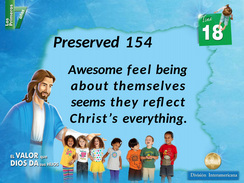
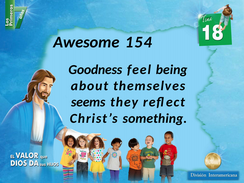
Preserved: Preserved -> Awesome (86, 42)
Awesome: Awesome -> Goodness (95, 70)
everything: everything -> something (155, 118)
